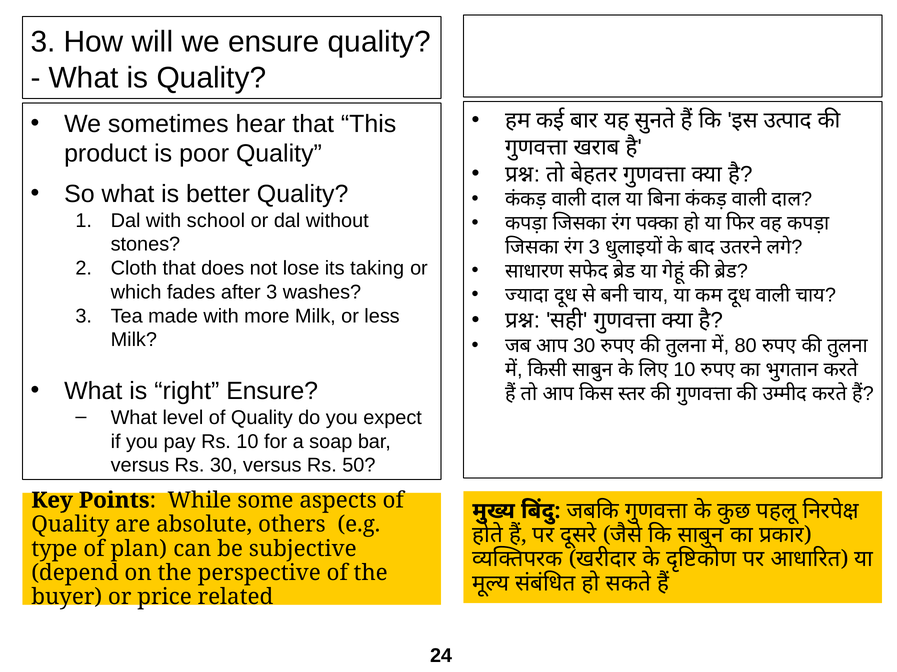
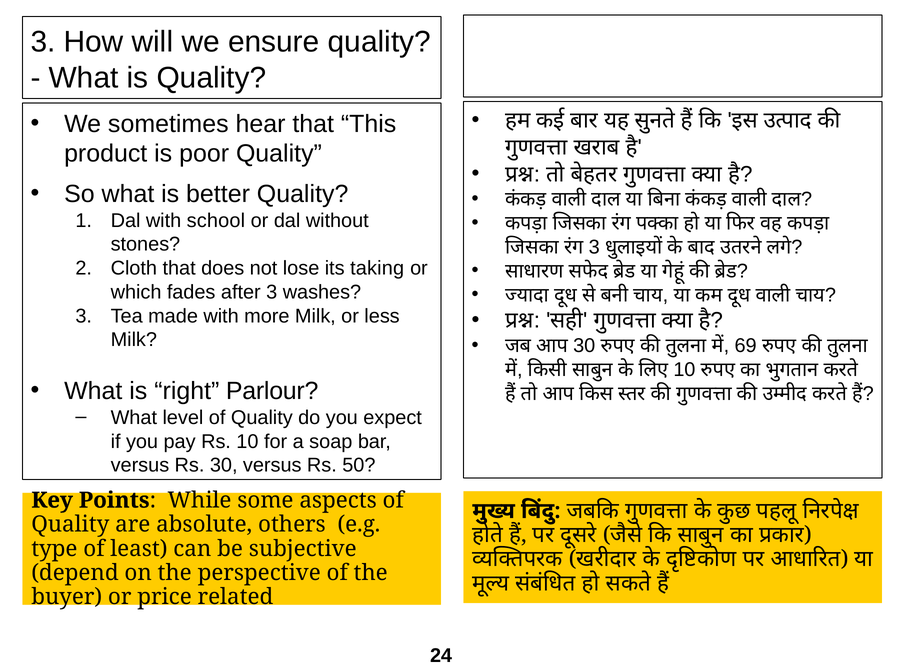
80: 80 -> 69 (746, 346)
right Ensure: Ensure -> Parlour (272, 391)
plan: plan -> least (139, 549)
